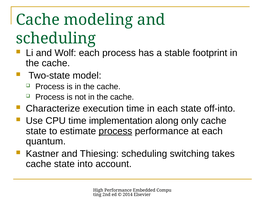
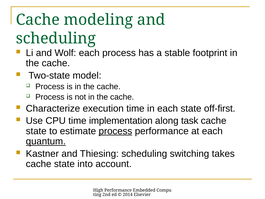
off-into: off-into -> off-first (220, 108)
only: only -> task (190, 121)
quantum underline: none -> present (46, 141)
